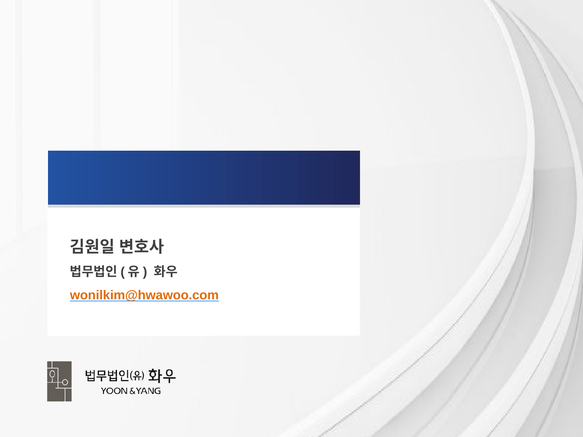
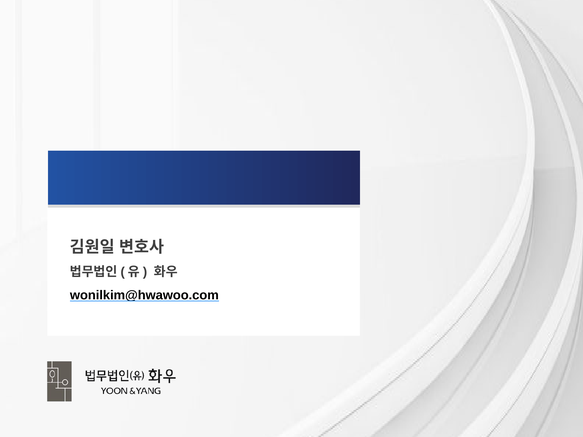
wonilkim@hwawoo.com colour: orange -> black (144, 295)
